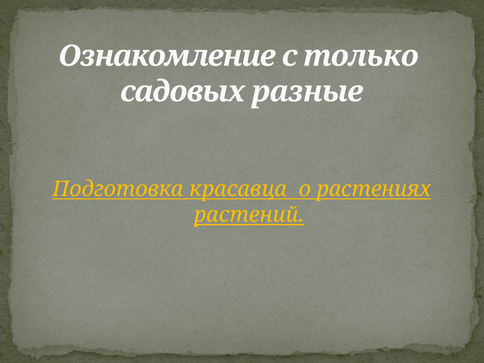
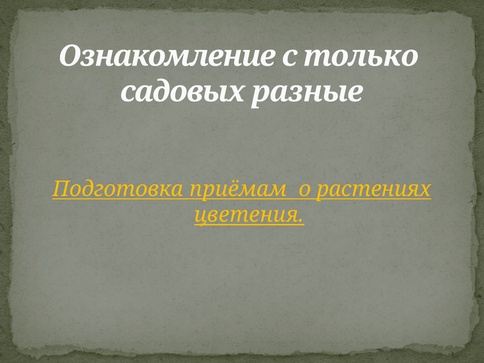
красавца: красавца -> приёмам (238, 189)
растений: растений -> цветения (249, 215)
